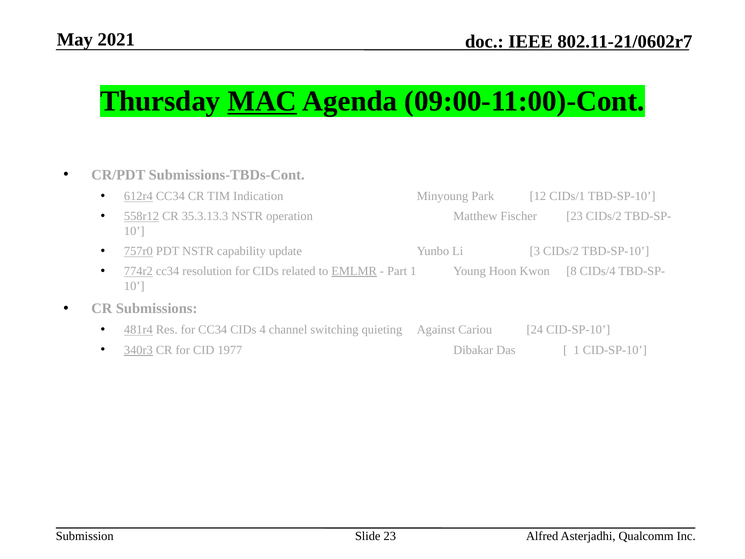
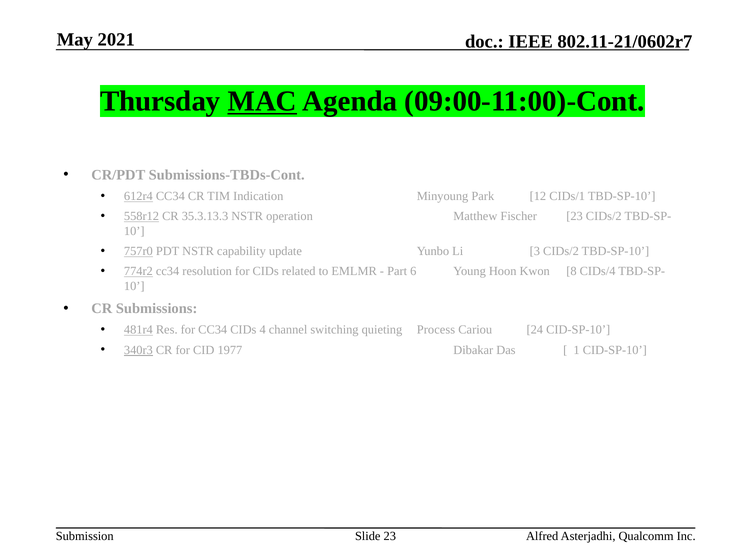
EMLMR underline: present -> none (354, 271)
Part 1: 1 -> 6 (413, 271)
Against: Against -> Process (436, 330)
